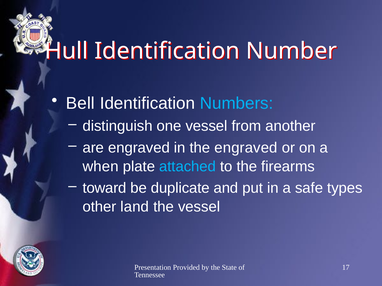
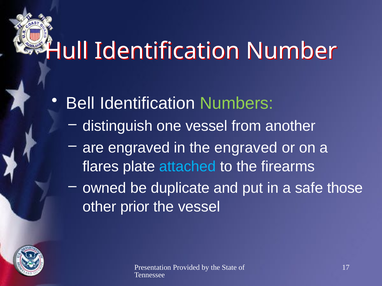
Numbers colour: light blue -> light green (237, 103)
when: when -> flares (101, 167)
toward: toward -> owned (104, 188)
types: types -> those (345, 188)
land: land -> prior (135, 207)
